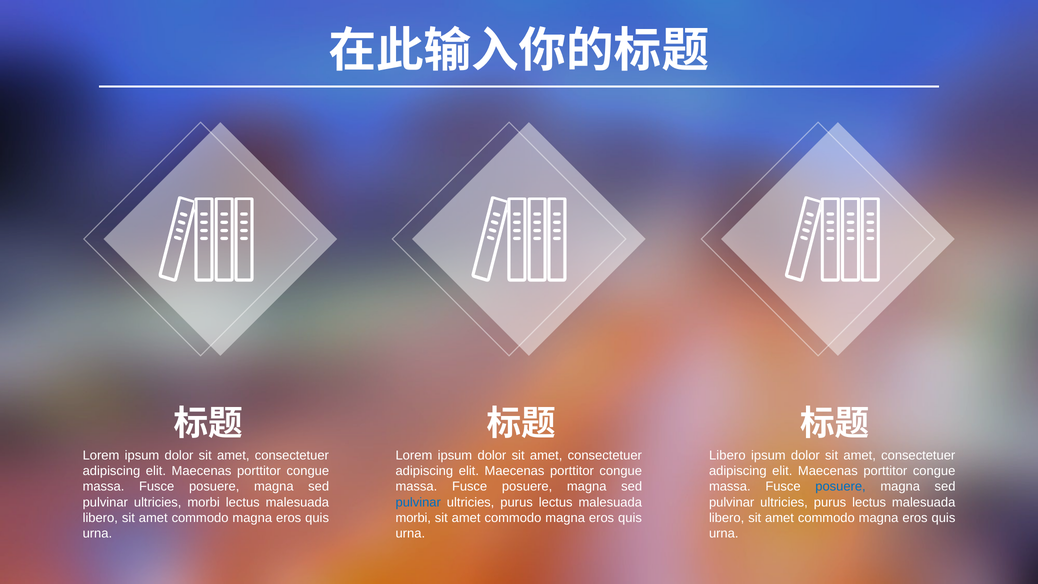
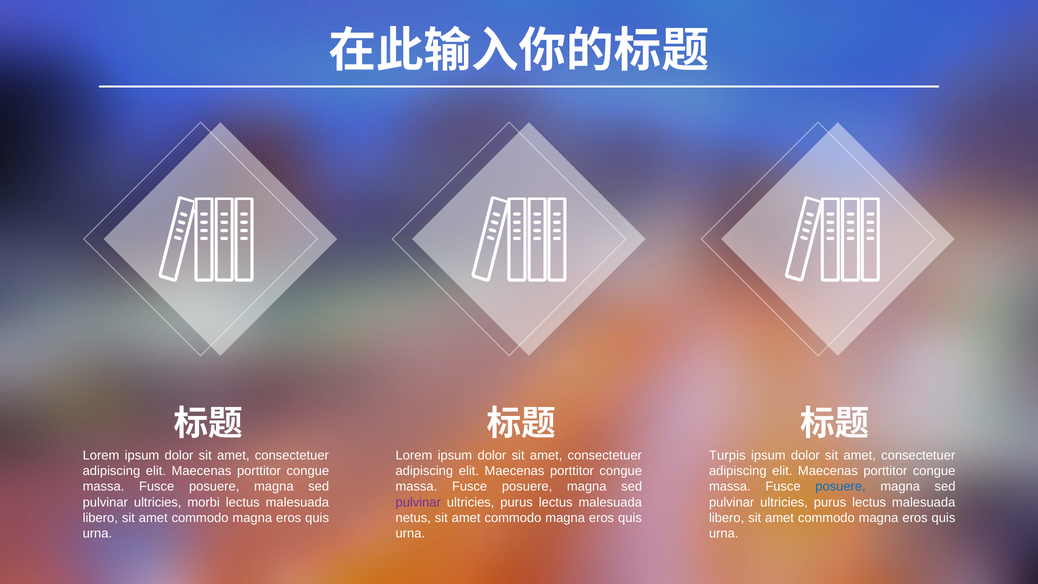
Libero: Libero -> Turpis (727, 455)
pulvinar colour: blue -> purple (418, 502)
morbi: morbi -> netus (413, 518)
